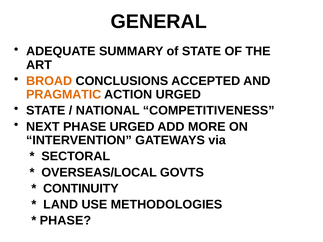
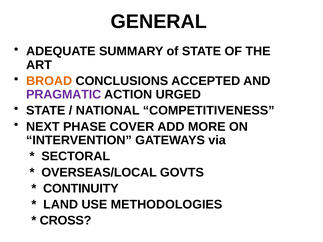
PRAGMATIC colour: orange -> purple (64, 95)
PHASE URGED: URGED -> COVER (132, 127)
PHASE: PHASE -> CROSS (66, 221)
